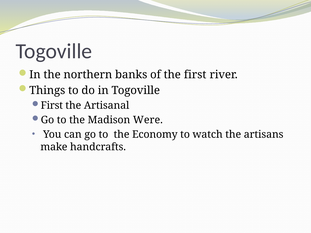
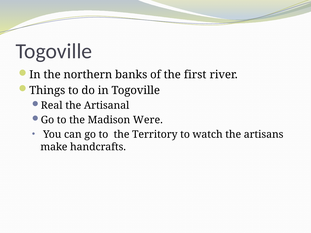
First: First -> Real (52, 106)
Economy: Economy -> Territory (155, 135)
